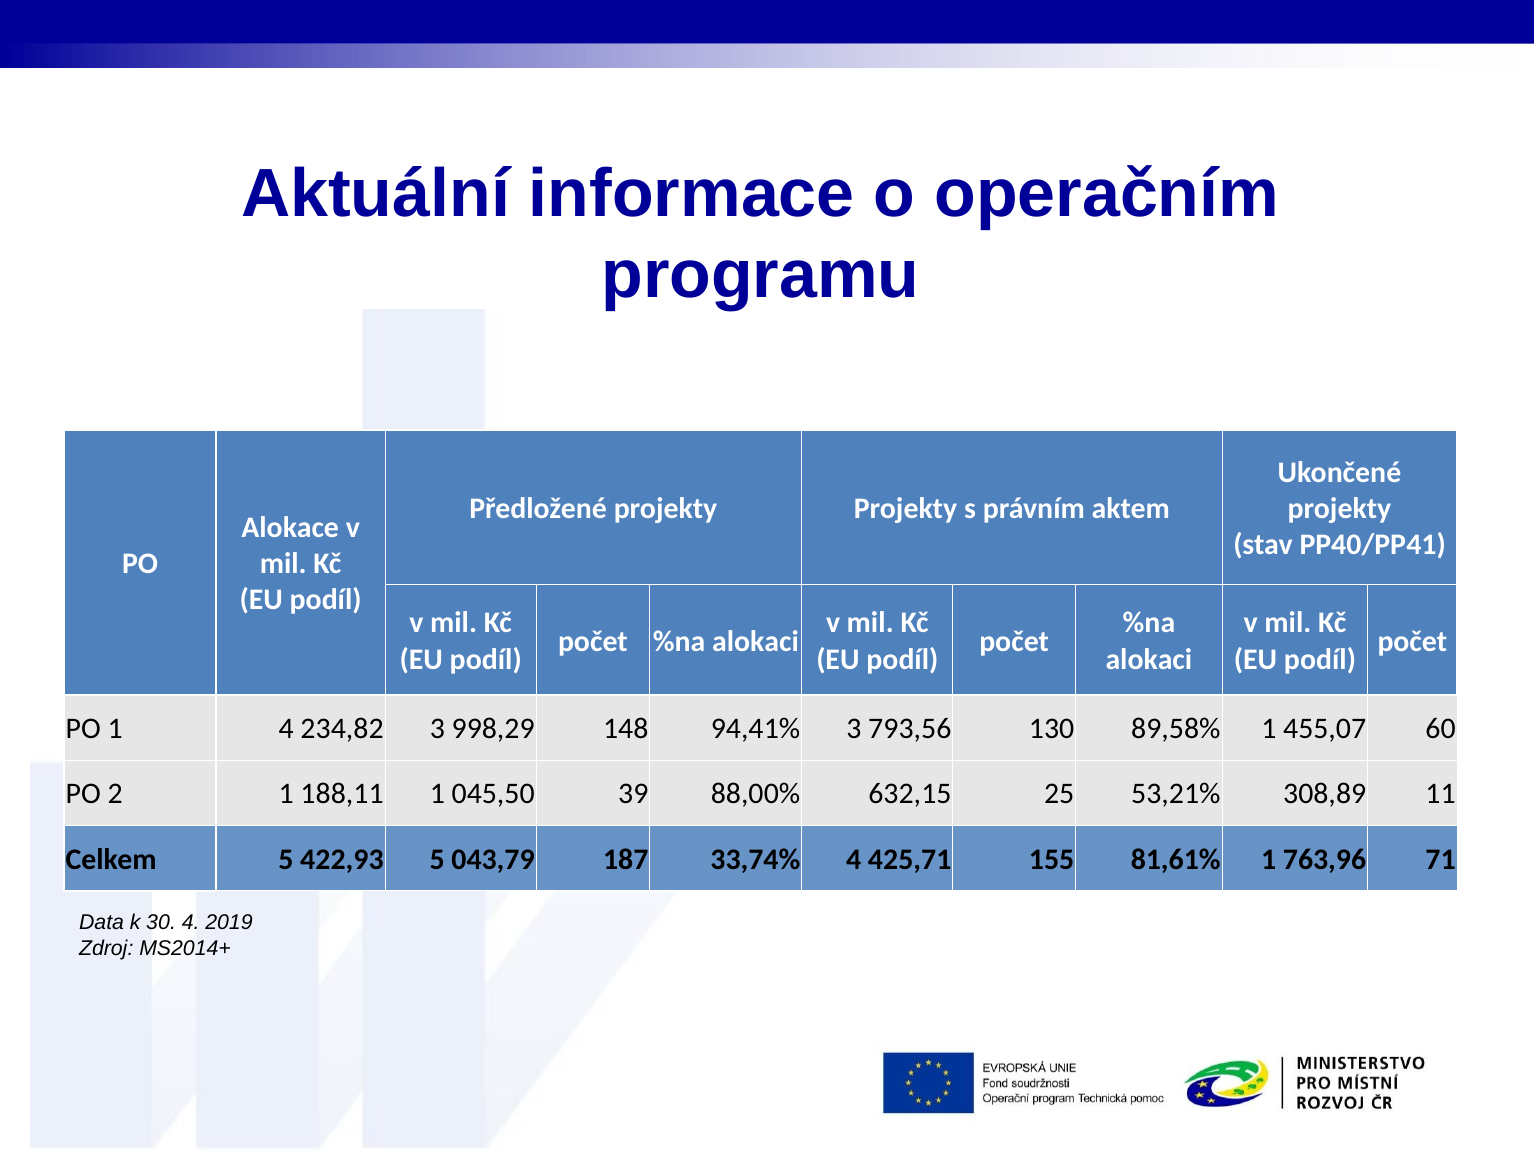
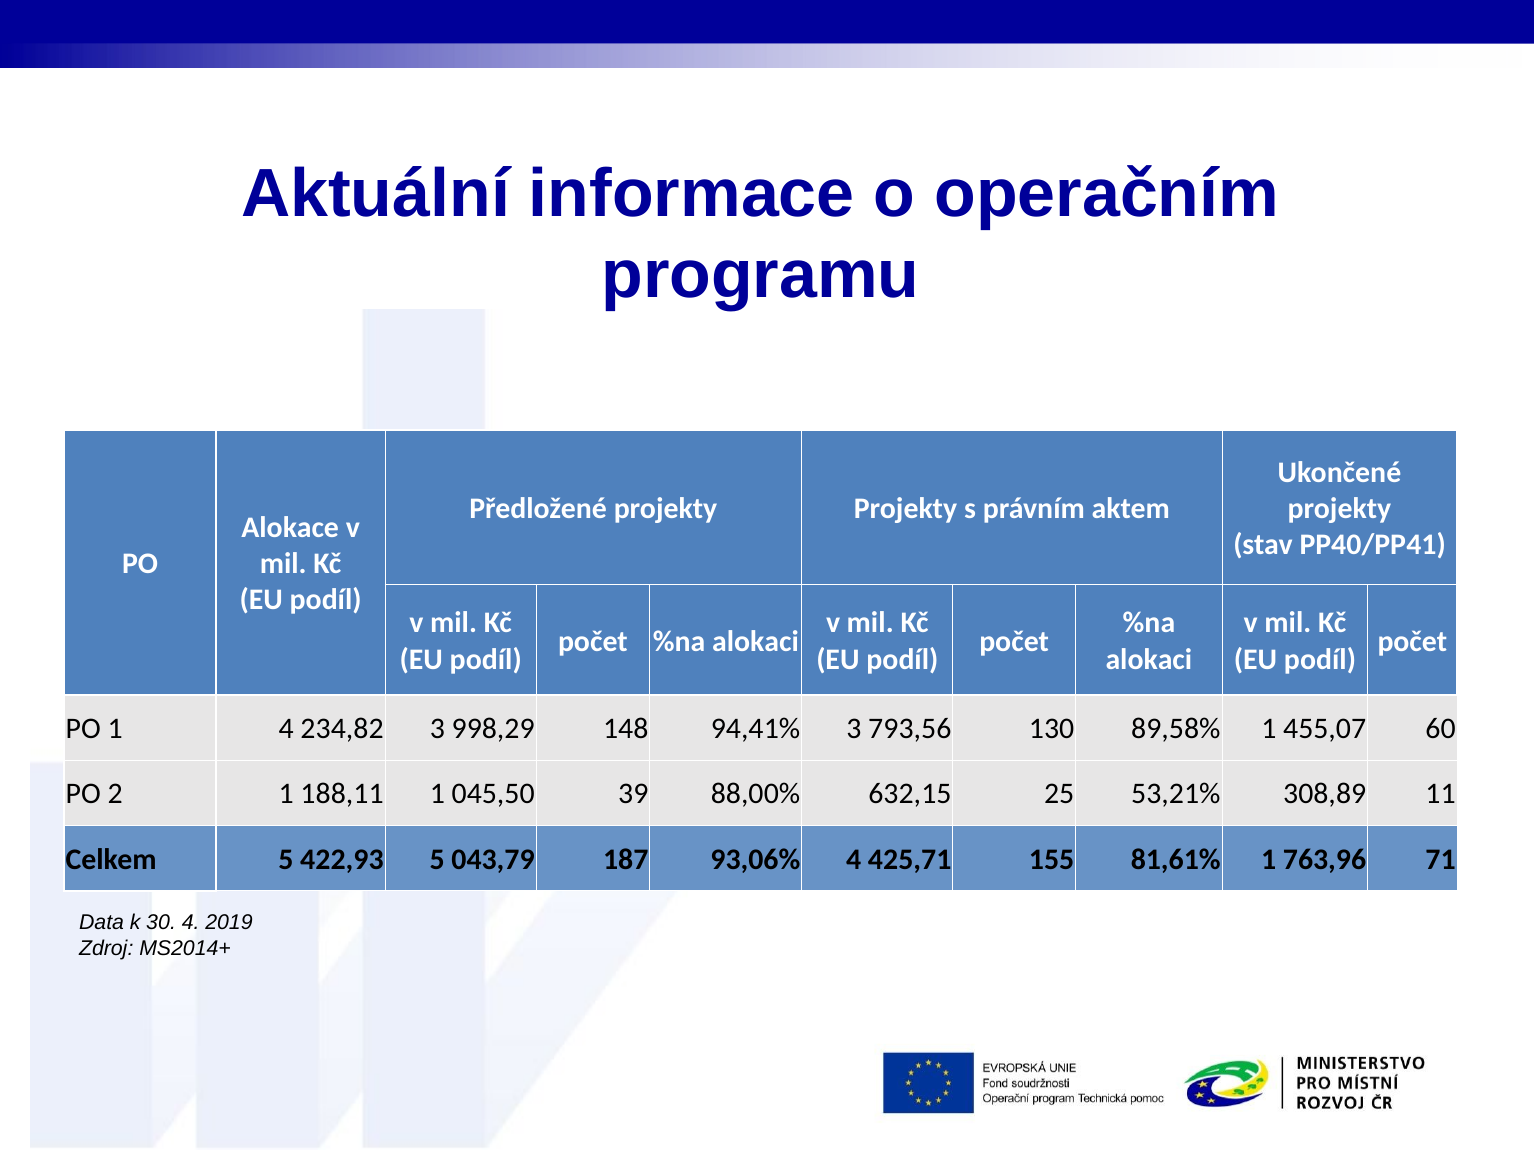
33,74%: 33,74% -> 93,06% (755, 860)
